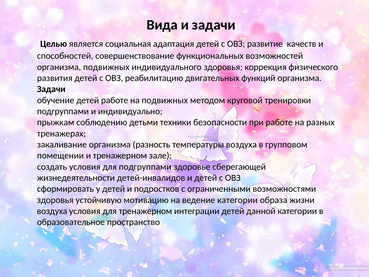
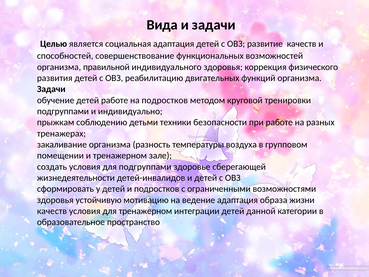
организма подвижных: подвижных -> правильной (106, 67)
на подвижных: подвижных -> подростков (165, 100)
ведение категории: категории -> адаптация (238, 200)
воздуха: воздуха -> качеств (52, 211)
